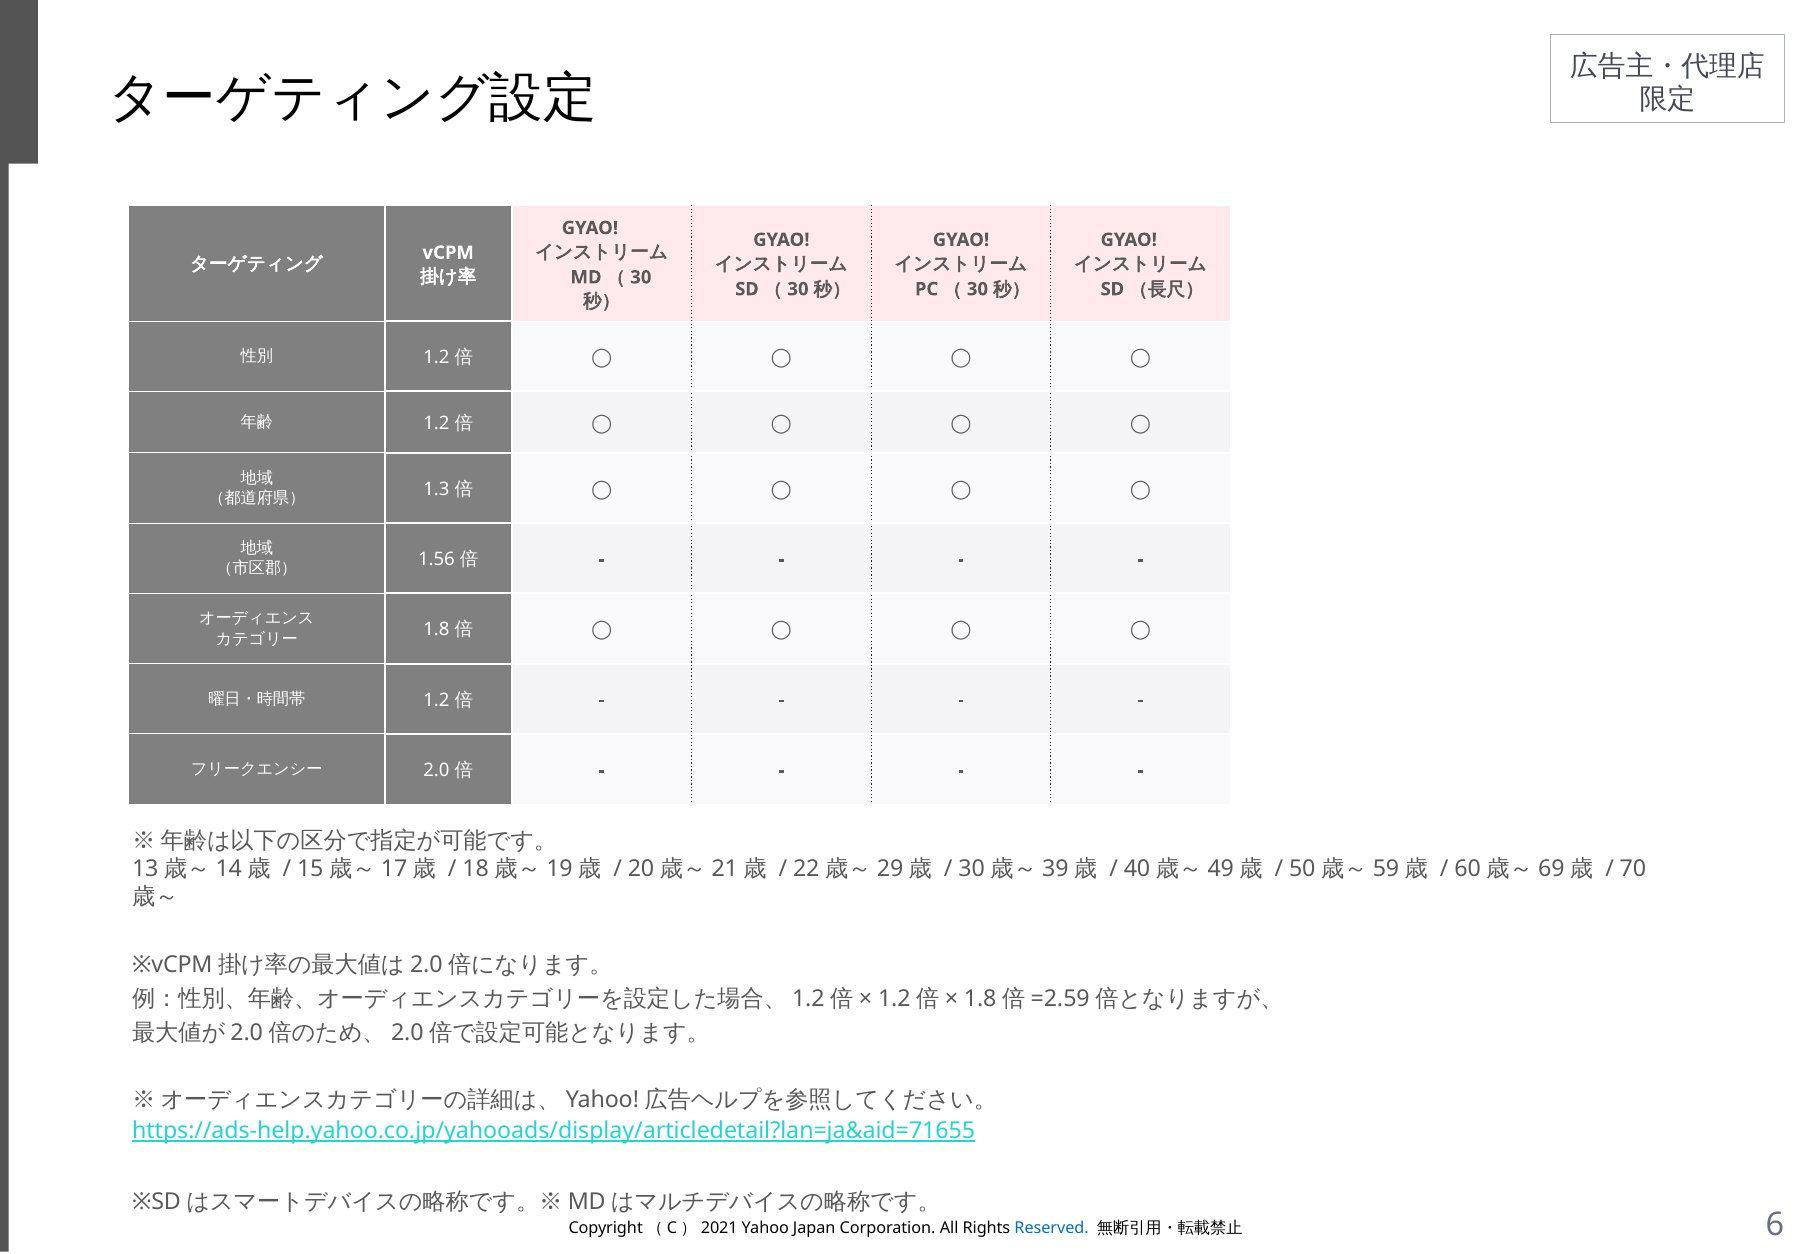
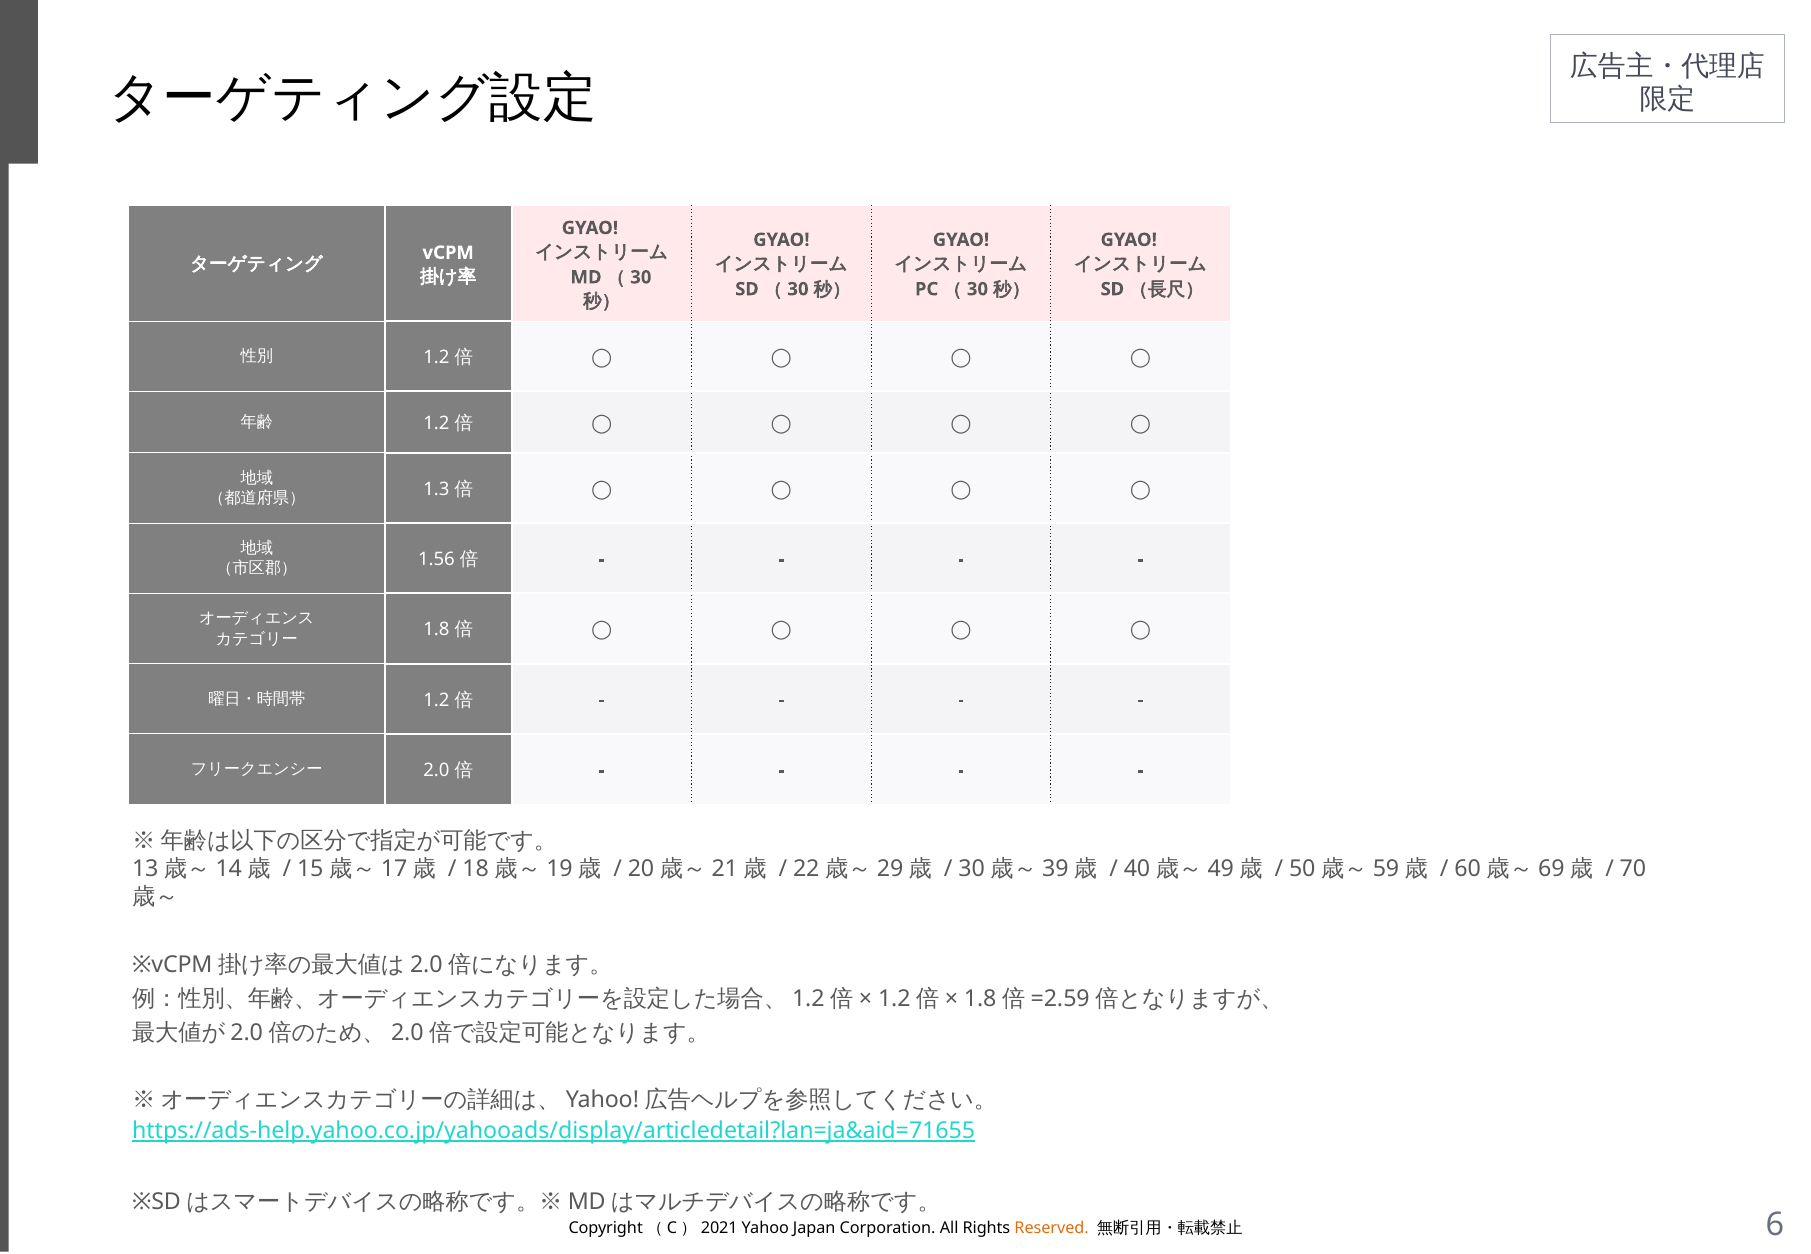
Reserved colour: blue -> orange (1052, 1227)
